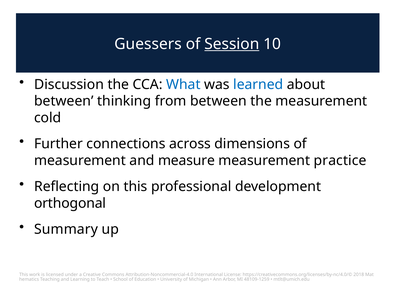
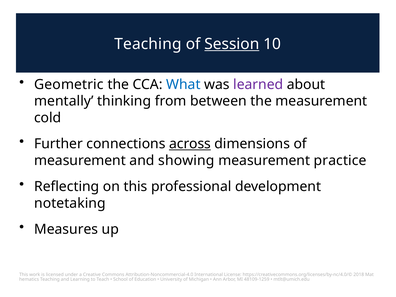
Guessers: Guessers -> Teaching (148, 44)
Discussion: Discussion -> Geometric (69, 84)
learned colour: blue -> purple (258, 84)
between: between -> mentally (64, 101)
across underline: none -> present (190, 144)
measure: measure -> showing (186, 161)
orthogonal: orthogonal -> notetaking (70, 203)
Summary: Summary -> Measures (66, 229)
